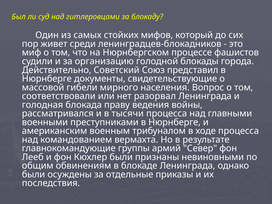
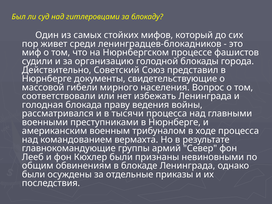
разорвал: разорвал -> избежать (155, 96)
